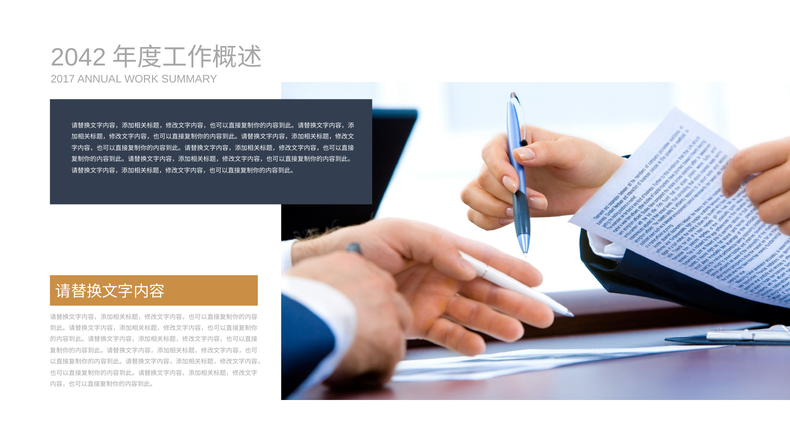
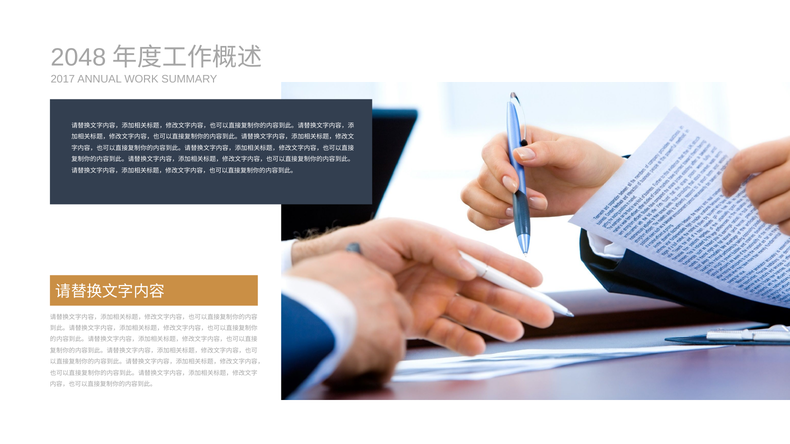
2042: 2042 -> 2048 (78, 57)
